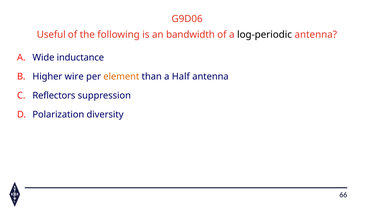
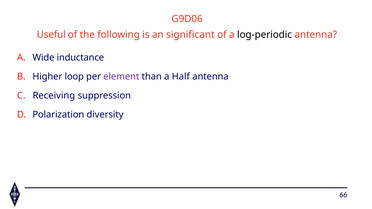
bandwidth: bandwidth -> significant (190, 35)
wire: wire -> loop (74, 77)
element colour: orange -> purple (121, 77)
Reflectors: Reflectors -> Receiving (54, 96)
